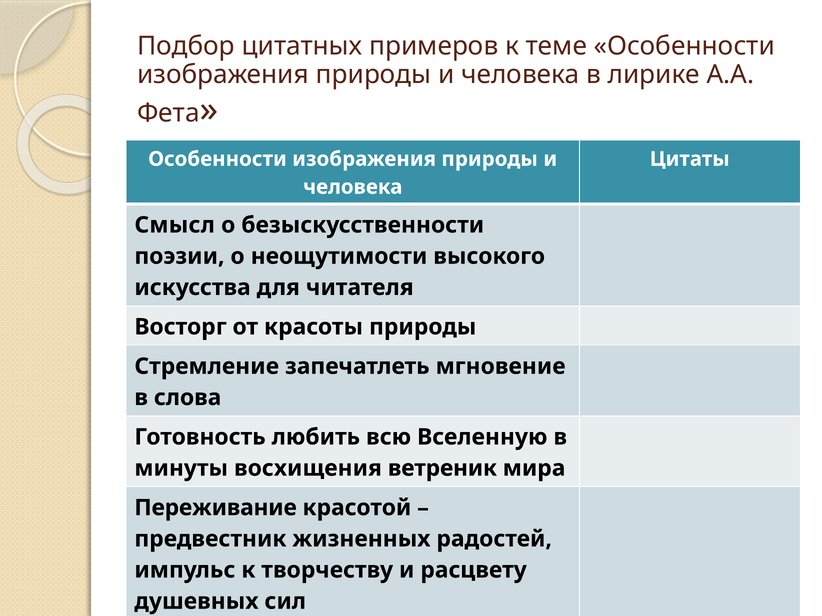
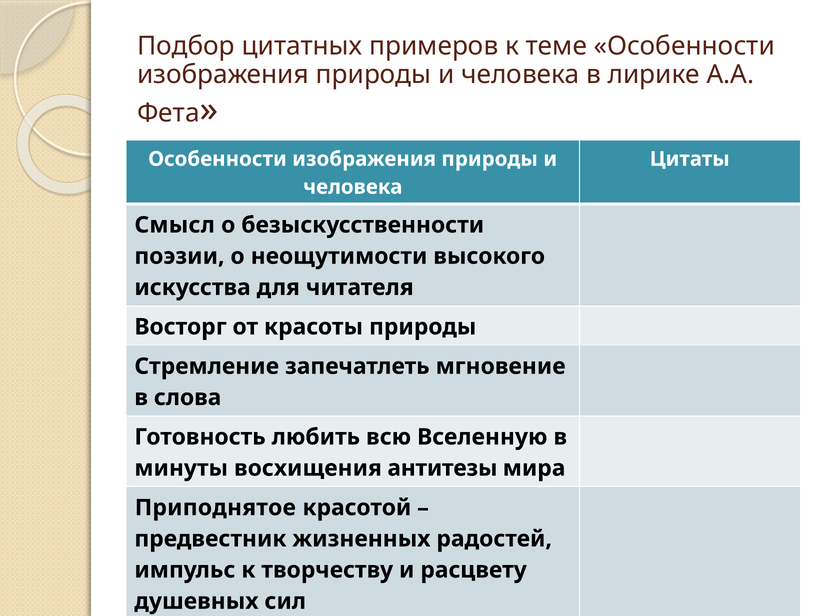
ветреник: ветреник -> антитезы (442, 469)
Переживание: Переживание -> Приподнятое (215, 508)
